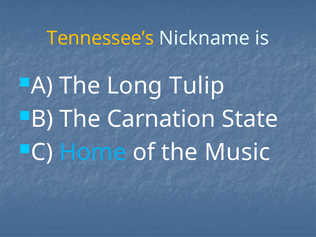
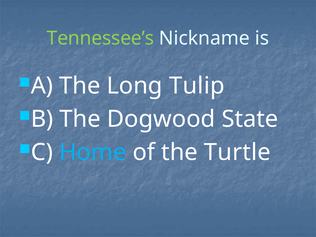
Tennessee’s colour: yellow -> light green (100, 38)
Carnation: Carnation -> Dogwood (161, 119)
Music: Music -> Turtle (237, 152)
